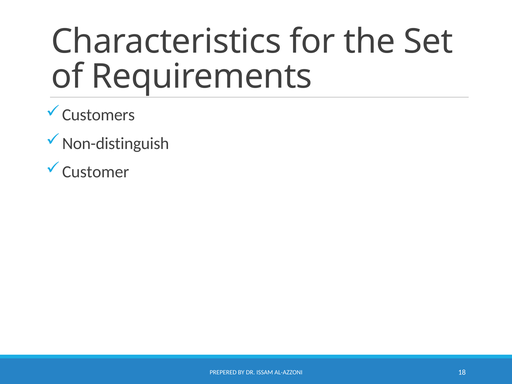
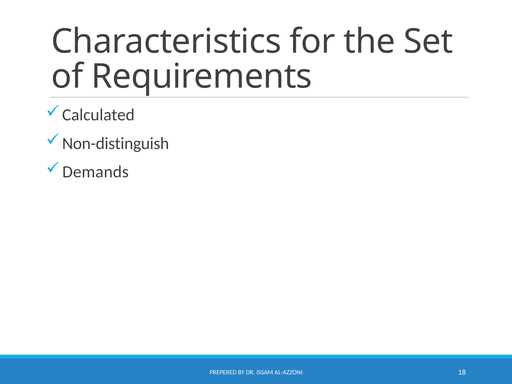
Customers: Customers -> Calculated (98, 115)
Customer: Customer -> Demands (95, 172)
